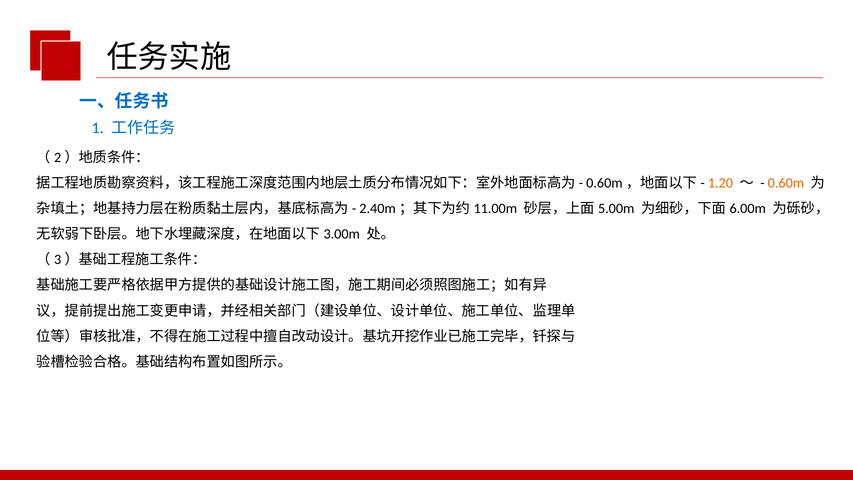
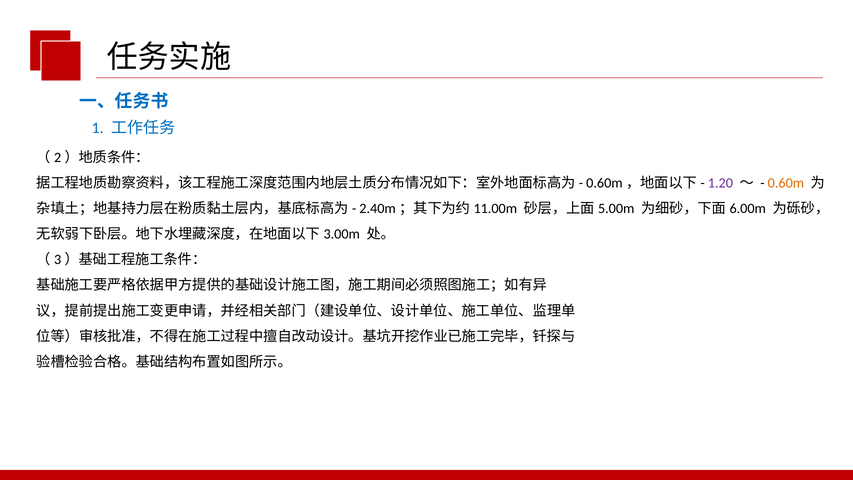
1.20 colour: orange -> purple (720, 183)
